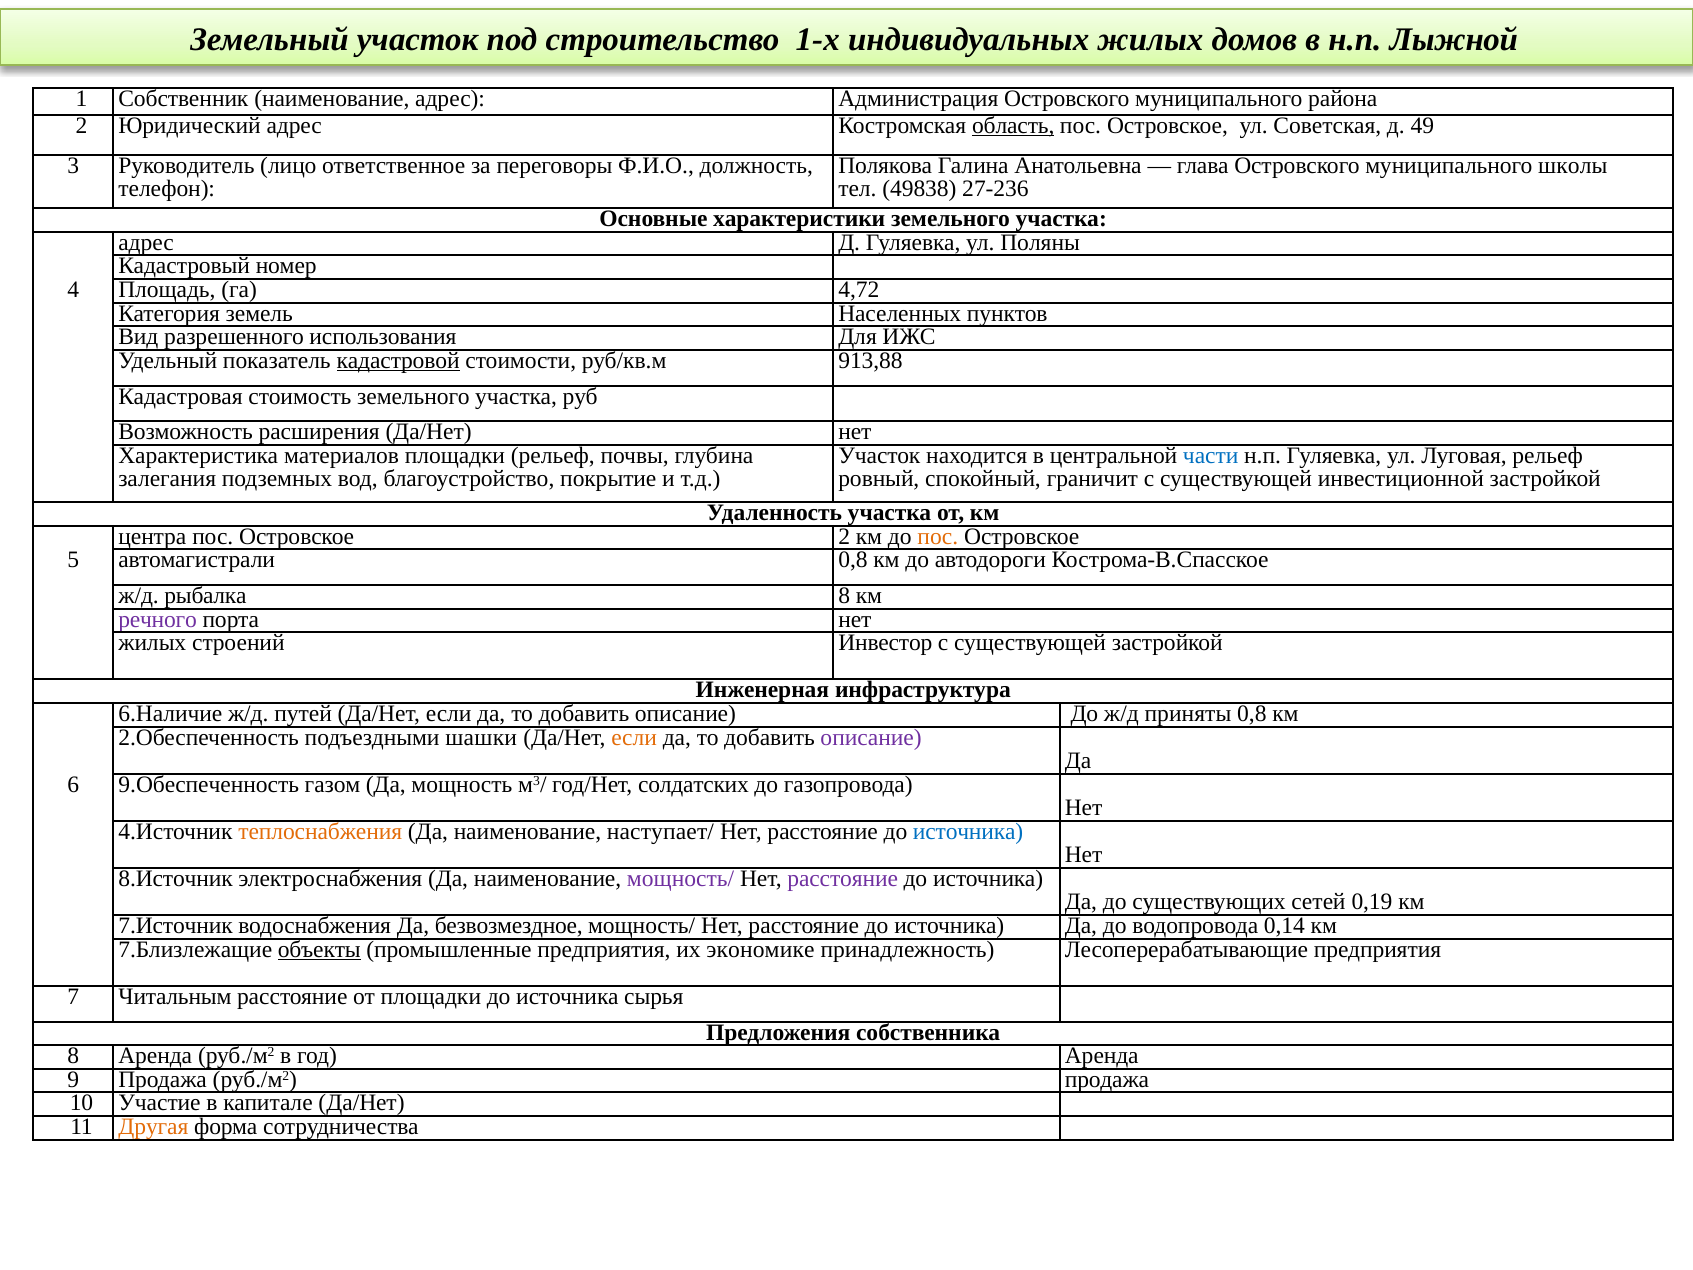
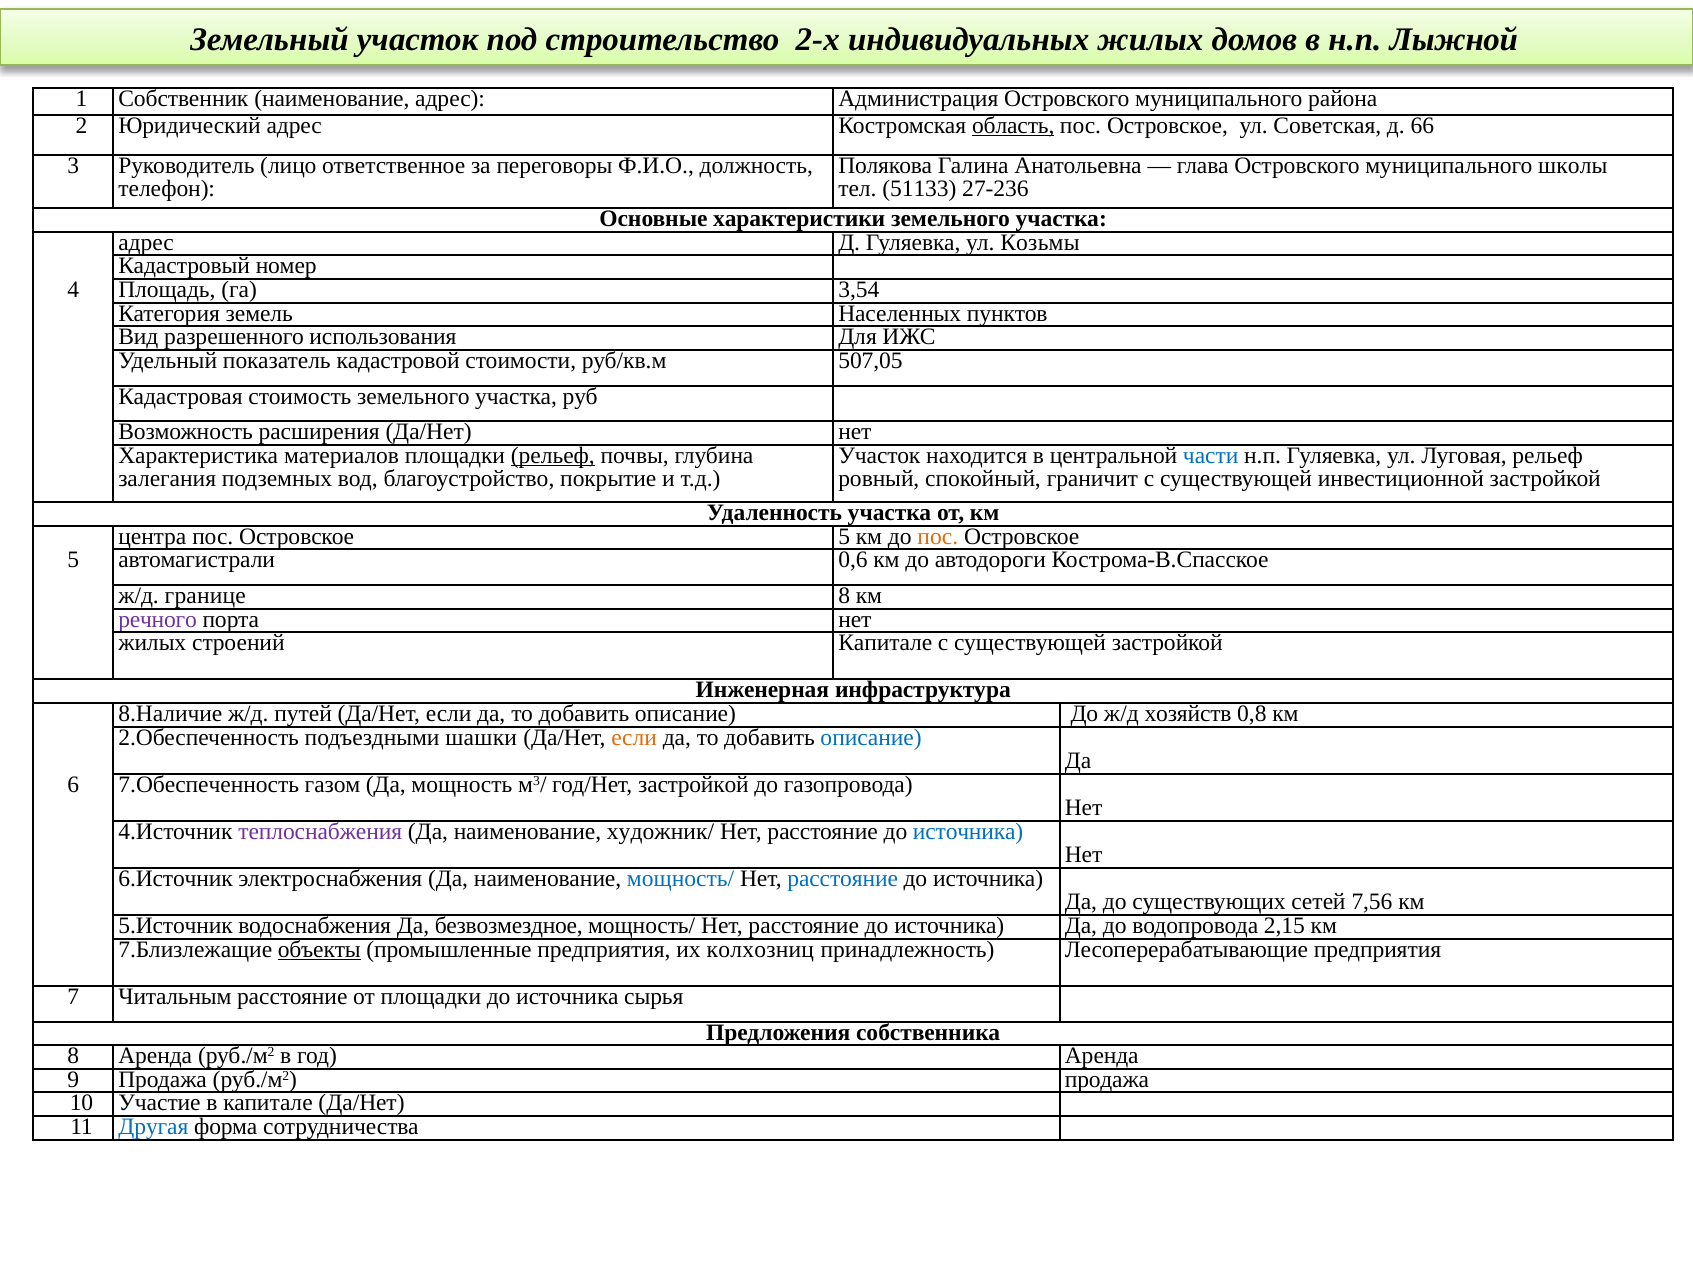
1-х: 1-х -> 2-х (818, 39)
49: 49 -> 66 (1422, 126)
49838: 49838 -> 51133 (919, 189)
Поляны: Поляны -> Козьмы (1040, 243)
4,72: 4,72 -> 3,54 (859, 290)
кадастровой underline: present -> none (398, 360)
913,88: 913,88 -> 507,05 (871, 360)
рельеф underline: none -> present (553, 455)
Островское 2: 2 -> 5 (844, 536)
автомагистрали 0,8: 0,8 -> 0,6 (853, 560)
рыбалка: рыбалка -> границе (205, 596)
строений Инвестор: Инвестор -> Капитале (885, 643)
6.Наличие: 6.Наличие -> 8.Наличие (170, 714)
приняты: приняты -> хозяйств (1188, 714)
описание colour: purple -> blue (871, 737)
9.Обеспеченность: 9.Обеспеченность -> 7.Обеспеченность (209, 784)
год/Нет солдатских: солдатских -> застройкой (693, 784)
теплоснабжения colour: orange -> purple (320, 831)
наступает/: наступает/ -> художник/ (660, 831)
8.Источник: 8.Источник -> 6.Источник (176, 879)
мощность/ colour: purple -> blue (681, 879)
расстояние colour: purple -> blue (843, 879)
0,19: 0,19 -> 7,56 (1372, 902)
7.Источник: 7.Источник -> 5.Источник (176, 926)
0,14: 0,14 -> 2,15 (1284, 926)
экономике: экономике -> колхозниц (760, 949)
Другая colour: orange -> blue (153, 1126)
